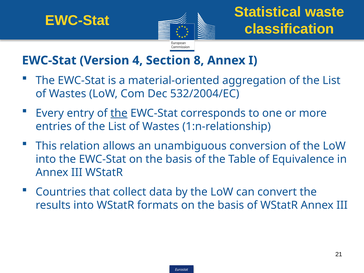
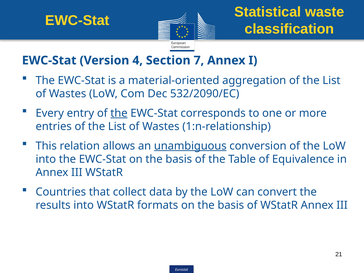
8: 8 -> 7 (199, 60)
532/2004/EC: 532/2004/EC -> 532/2090/EC (205, 94)
unambiguous underline: none -> present (190, 146)
